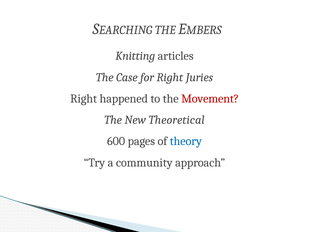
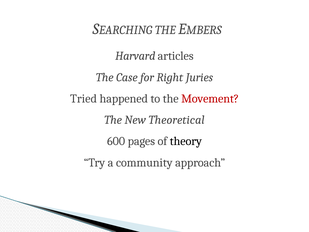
Knitting: Knitting -> Harvard (135, 56)
Right: Right -> Tried (84, 99)
theory colour: blue -> black (186, 141)
